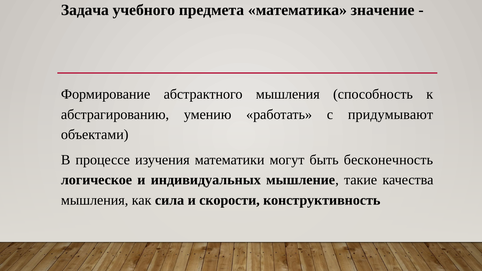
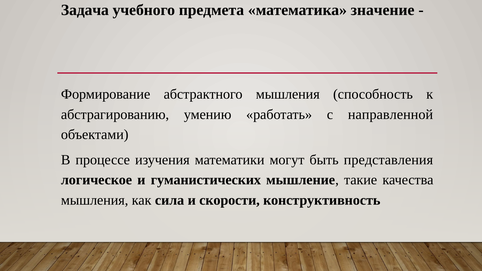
придумывают: придумывают -> направленной (391, 114)
бесконечность: бесконечность -> представления (388, 160)
индивидуальных: индивидуальных -> гуманистических (206, 180)
